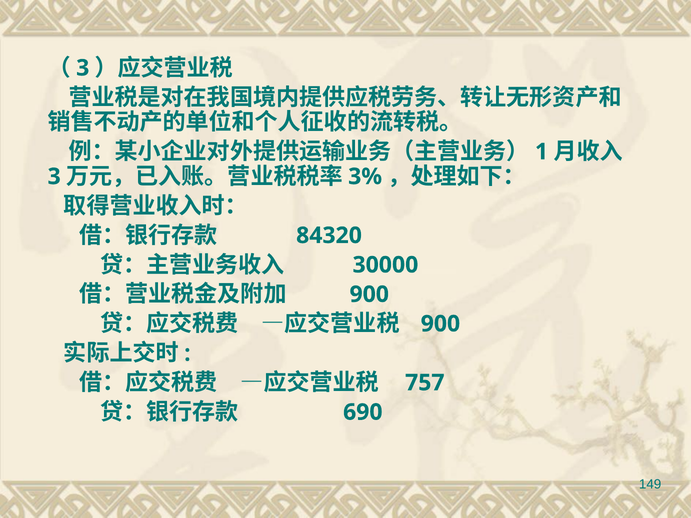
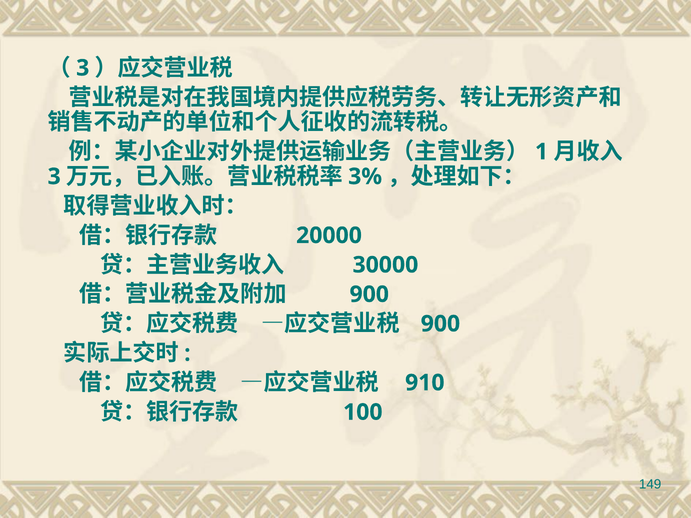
84320: 84320 -> 20000 (329, 236)
757: 757 -> 910 (425, 383)
690: 690 -> 100 (363, 412)
